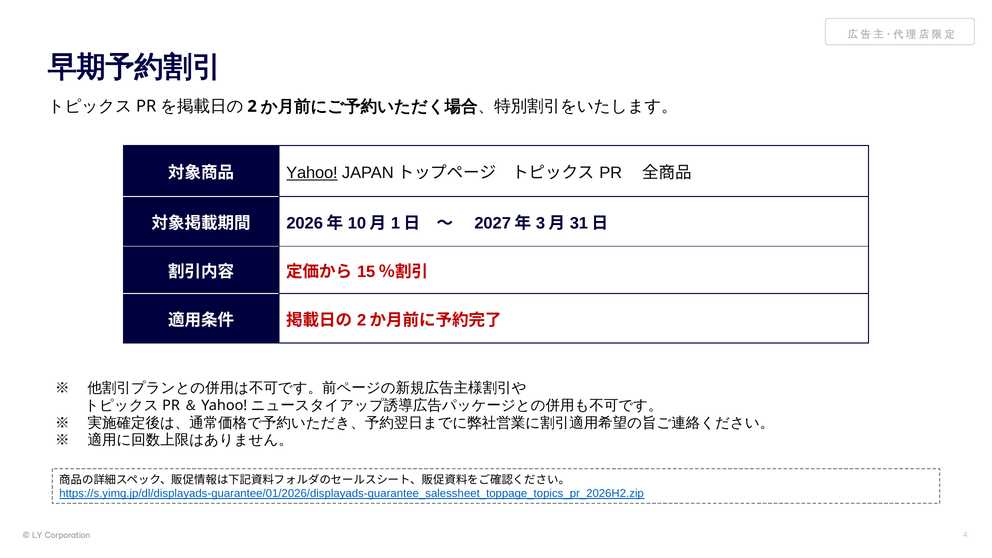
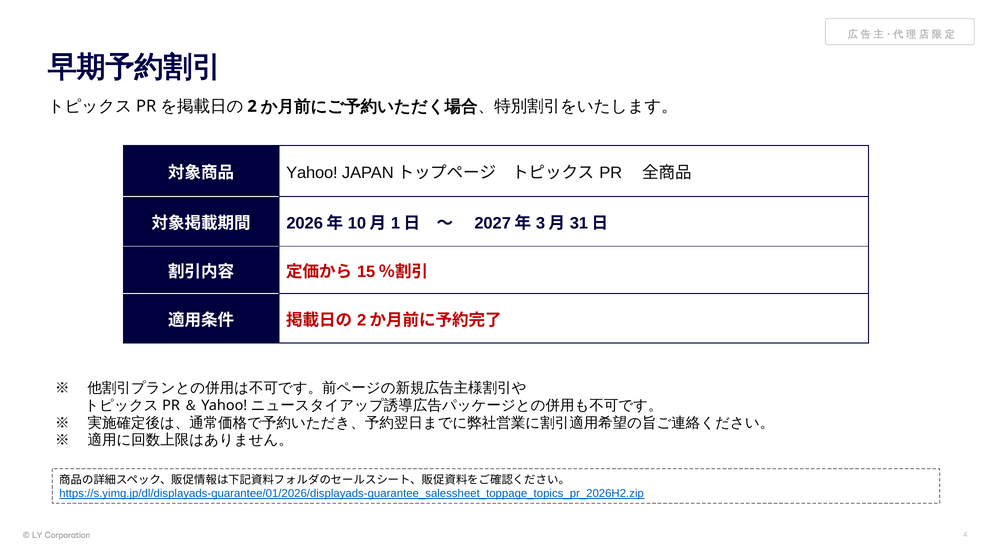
Yahoo underline: present -> none (312, 173)
